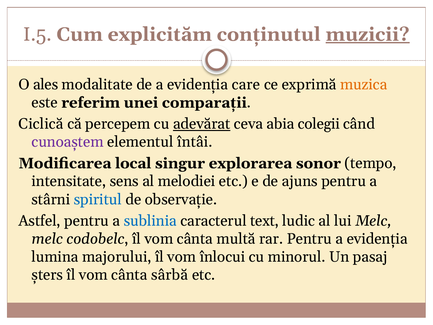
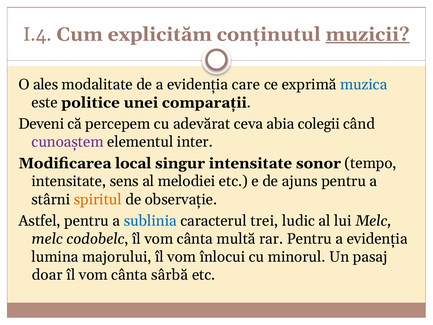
I.5: I.5 -> I.4 (37, 34)
muzica colour: orange -> blue (364, 85)
referim: referim -> politice (91, 103)
Ciclică: Ciclică -> Deveni (41, 124)
adevărat underline: present -> none (202, 124)
întâi: întâi -> inter (195, 142)
singur explorarea: explorarea -> intensitate (250, 163)
spiritul colour: blue -> orange (98, 199)
text: text -> trei (264, 221)
șters: șters -> doar (47, 275)
